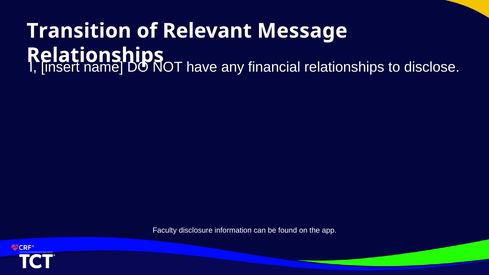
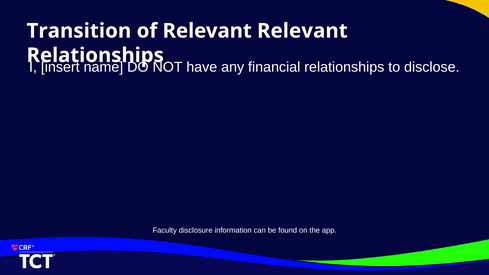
Relevant Message: Message -> Relevant (302, 31)
